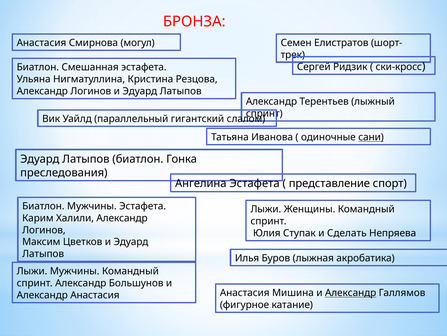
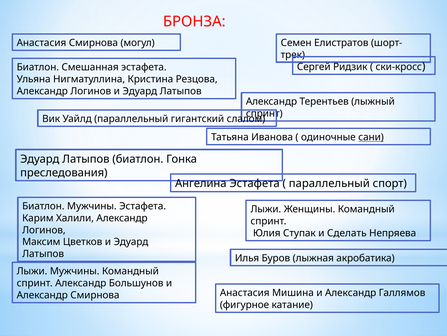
представление: представление -> параллельный (329, 183)
Александр underline: present -> none (351, 292)
Александр Анастасия: Анастасия -> Смирнова (95, 295)
